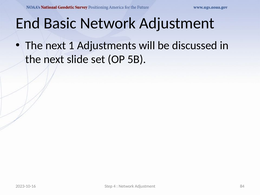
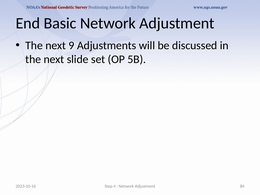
1: 1 -> 9 (72, 45)
